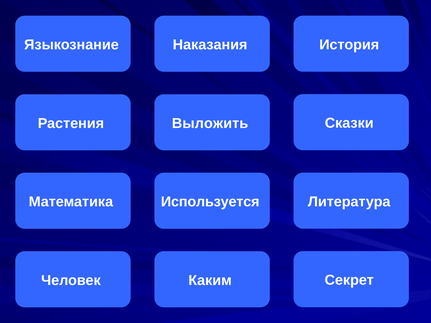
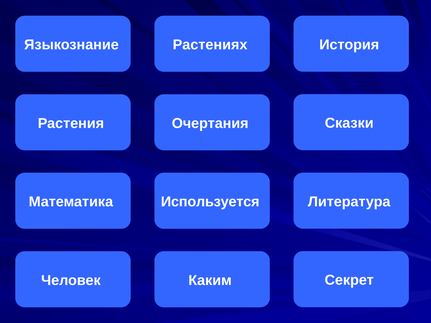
Наказания: Наказания -> Растениях (210, 45)
Выложить: Выложить -> Очертания (210, 123)
